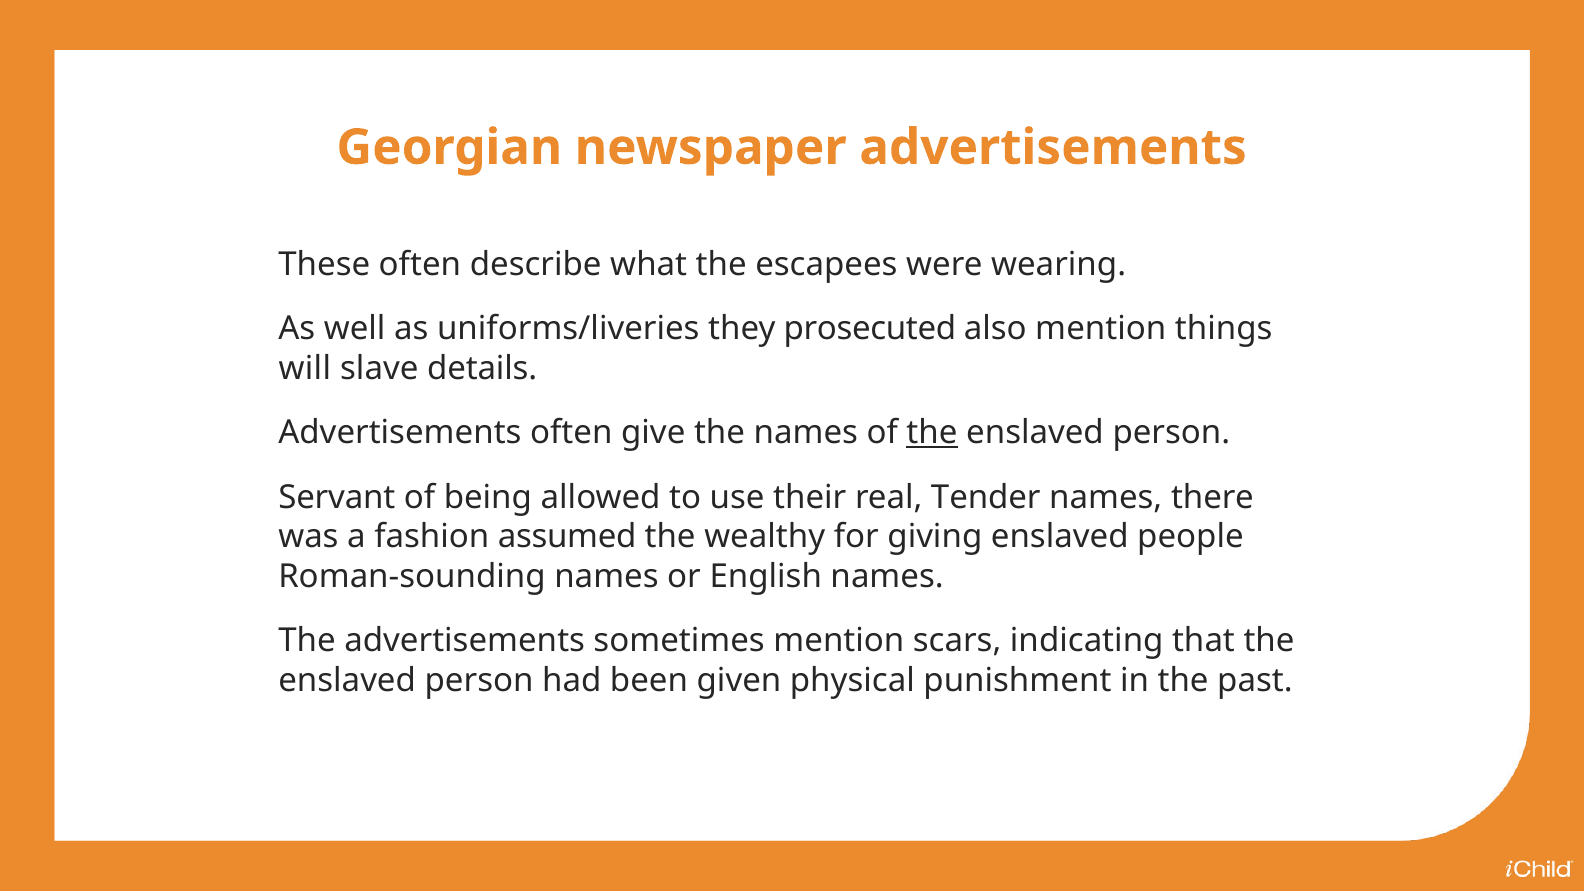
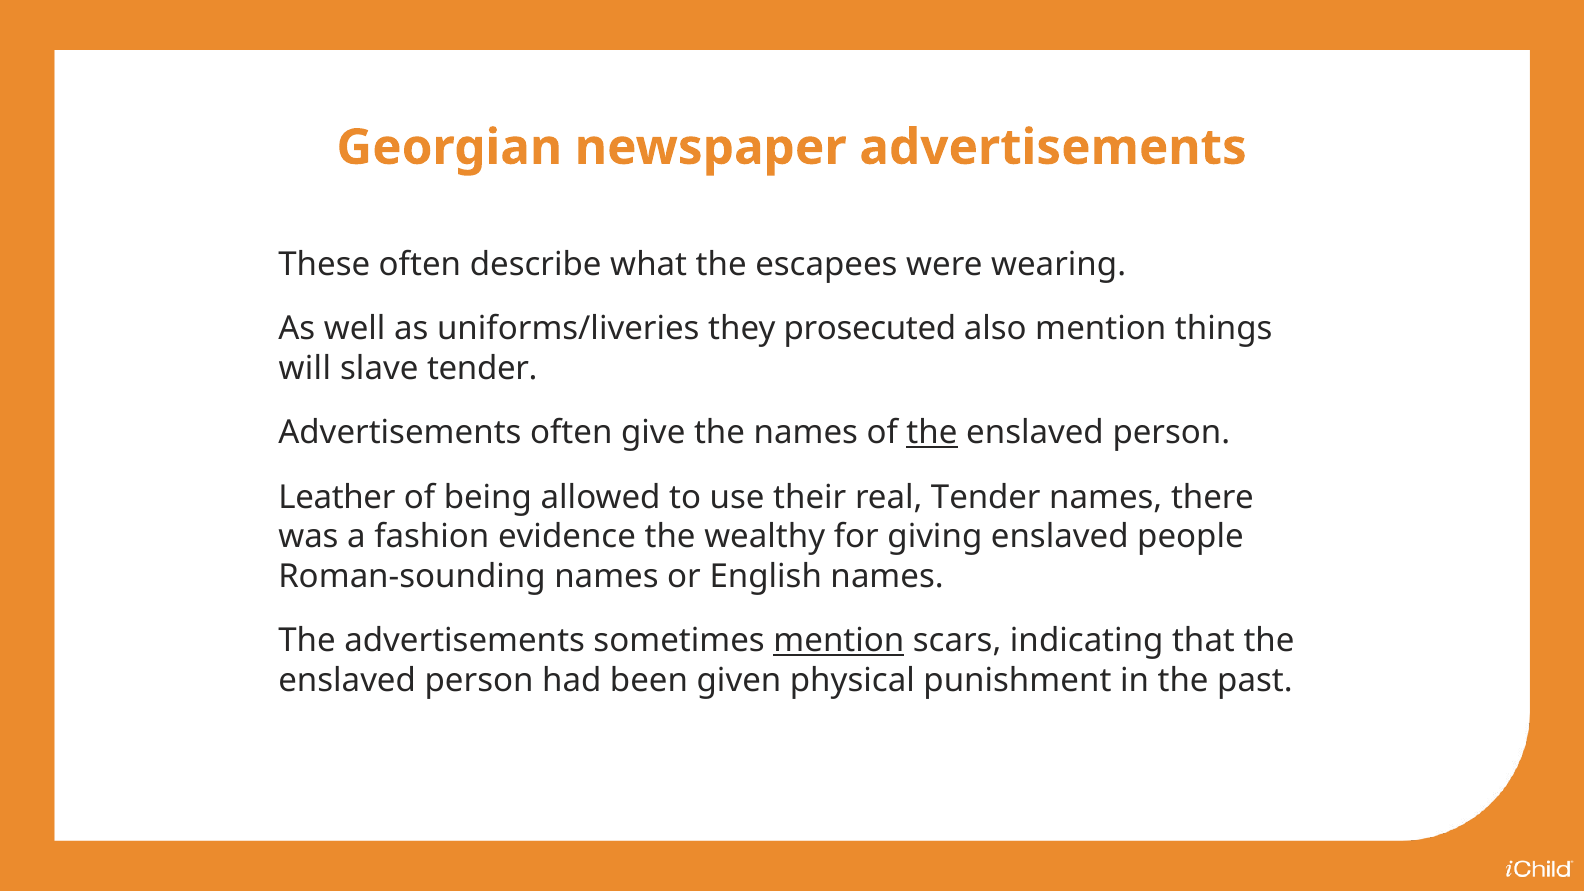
slave details: details -> tender (482, 369)
Servant: Servant -> Leather (337, 497)
assumed: assumed -> evidence (567, 537)
mention underline: none -> present (839, 641)
